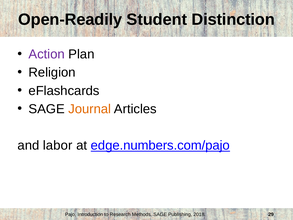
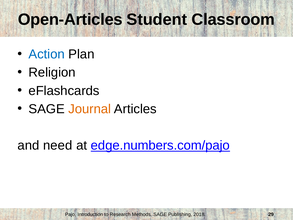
Open-Readily: Open-Readily -> Open-Articles (70, 19)
Distinction: Distinction -> Classroom (233, 19)
Action colour: purple -> blue (47, 54)
labor: labor -> need (58, 145)
